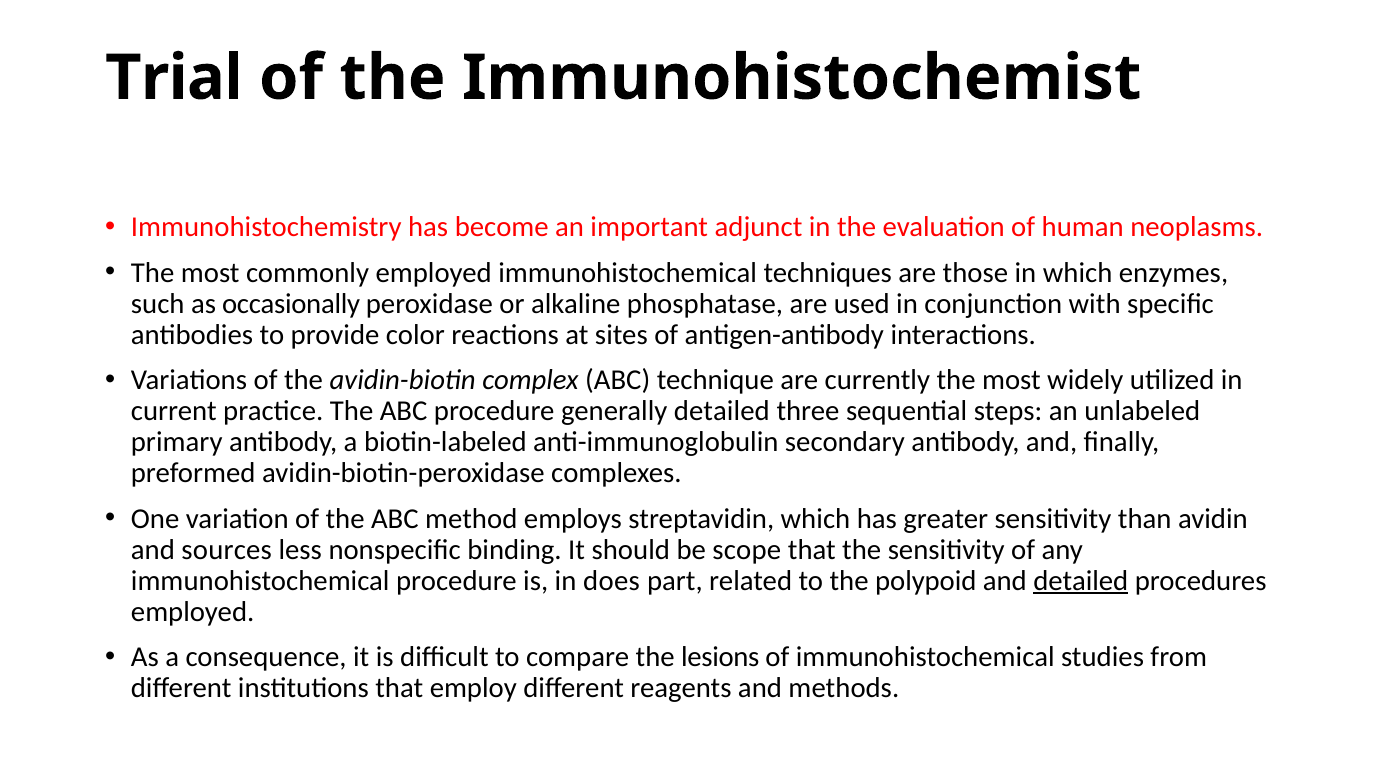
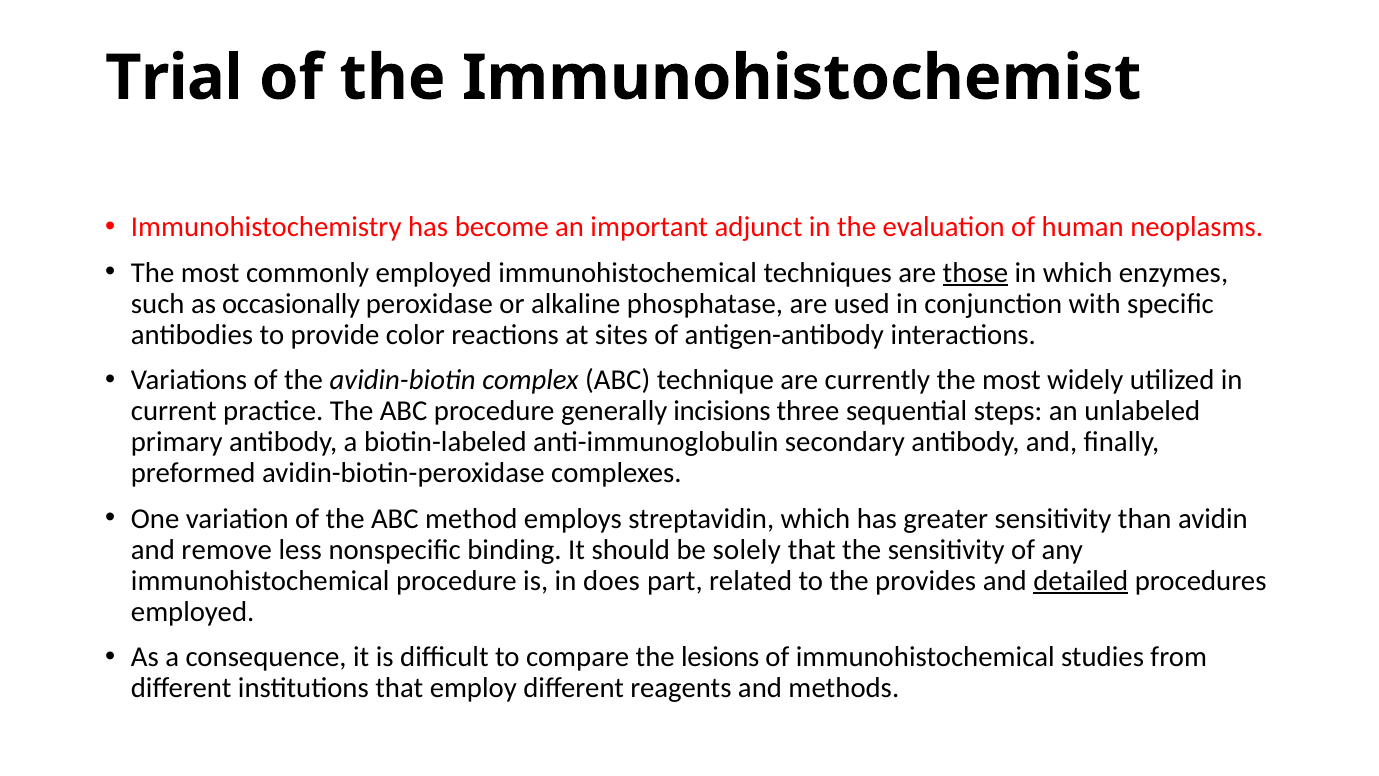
those underline: none -> present (975, 272)
generally detailed: detailed -> incisions (722, 411)
sources: sources -> remove (227, 549)
scope: scope -> solely (747, 549)
polypoid: polypoid -> provides (926, 580)
